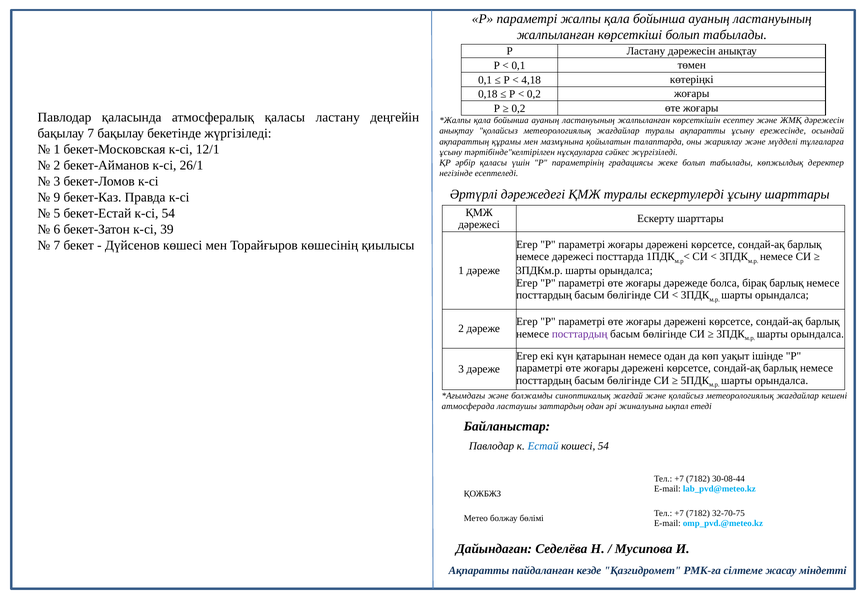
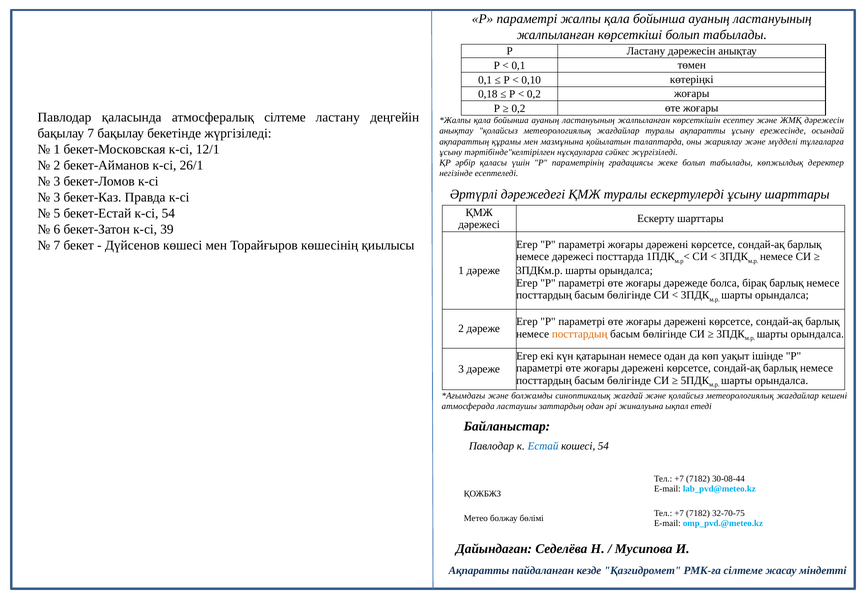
4,18: 4,18 -> 0,10 (531, 80)
атмосфералық қаласы: қаласы -> сілтеме (285, 117)
9: 9 -> 3 (57, 197)
посттардың colour: purple -> orange (580, 334)
